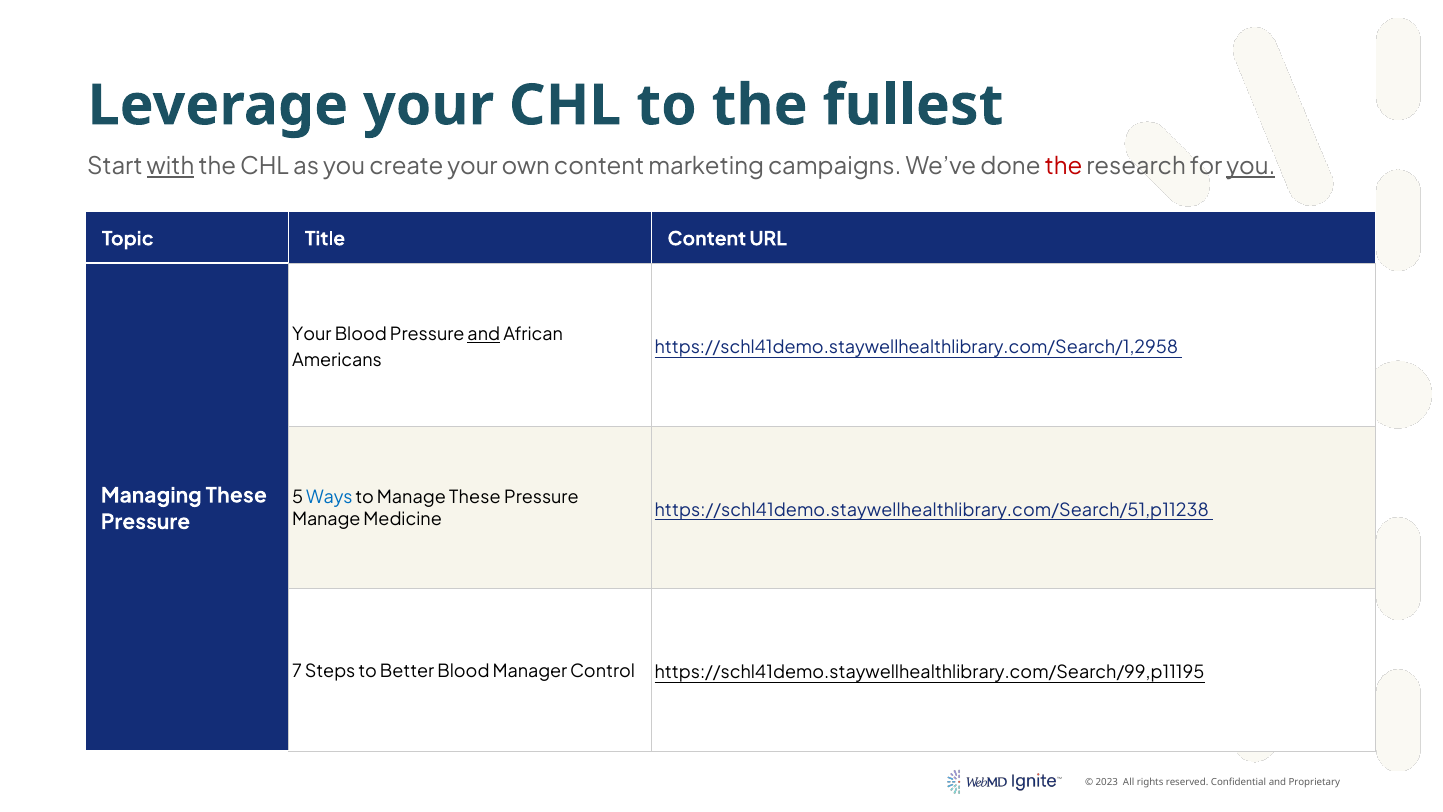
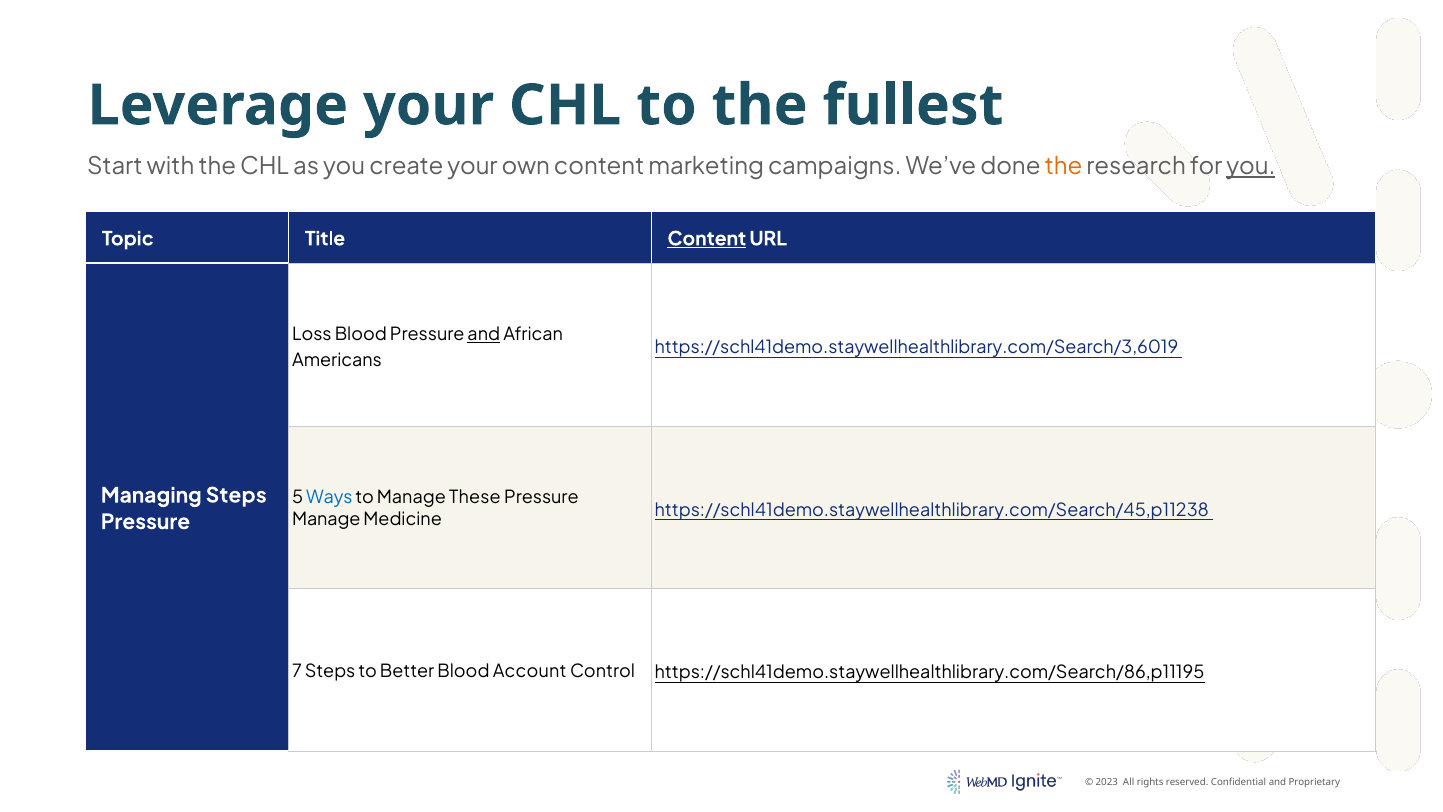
with underline: present -> none (170, 167)
the colour: red -> orange (1063, 167)
Content underline: none -> present (707, 239)
Your: Your -> Loss (312, 335)
https://schl41demo.staywellhealthlibrary.com/Search/1,2958: https://schl41demo.staywellhealthlibrary.com/Search/1,2958 -> https://schl41demo.staywellhealthlibrary.com/Search/3,6019 (916, 348)
Managing These: These -> Steps (236, 495)
https://schl41demo.staywellhealthlibrary.com/Search/51,p11238: https://schl41demo.staywellhealthlibrary.com/Search/51,p11238 -> https://schl41demo.staywellhealthlibrary.com/Search/45,p11238 (932, 510)
Manager: Manager -> Account (530, 671)
https://schl41demo.staywellhealthlibrary.com/Search/99,p11195: https://schl41demo.staywellhealthlibrary.com/Search/99,p11195 -> https://schl41demo.staywellhealthlibrary.com/Search/86,p11195 (930, 673)
